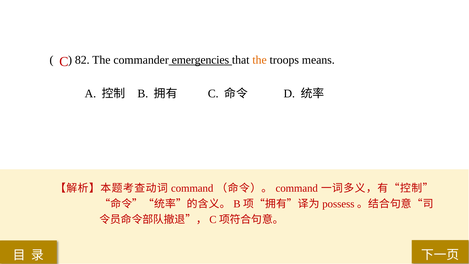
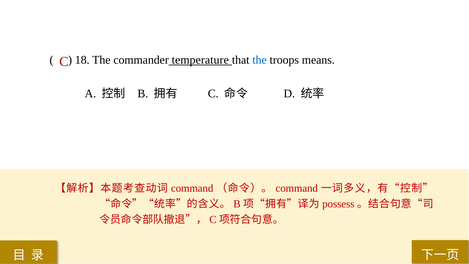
82: 82 -> 18 (82, 60)
emergencies: emergencies -> temperature (200, 60)
the colour: orange -> blue (260, 60)
